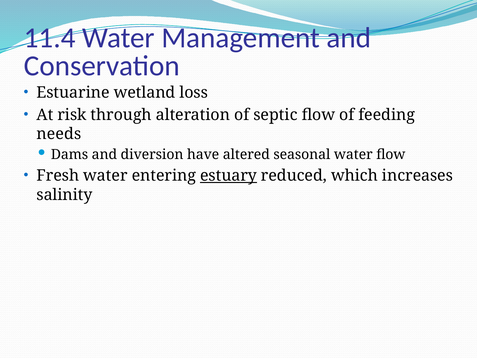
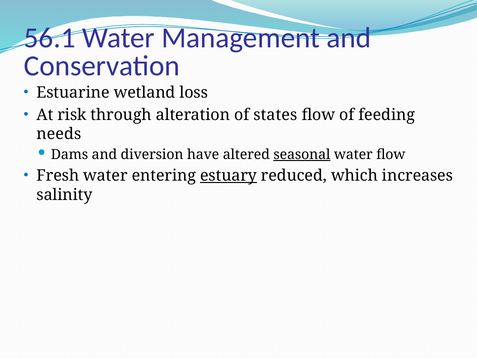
11.4: 11.4 -> 56.1 (50, 38)
septic: septic -> states (275, 115)
seasonal underline: none -> present (302, 154)
